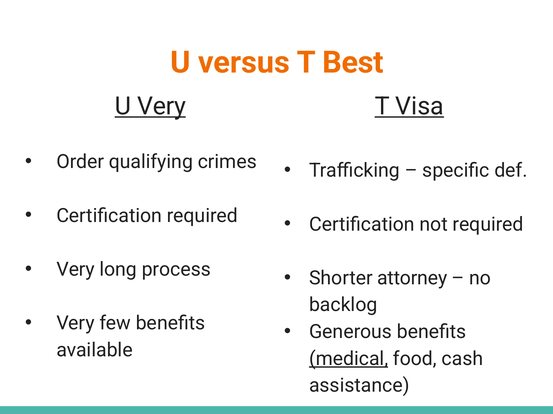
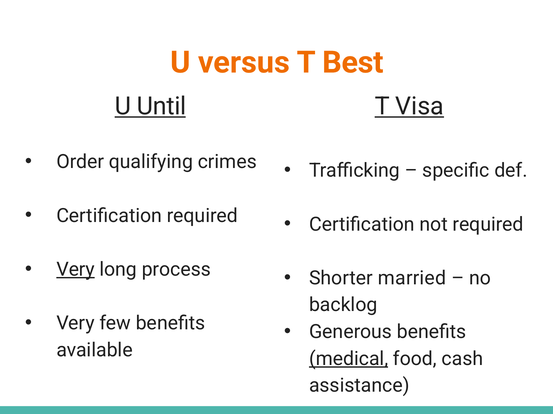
U Very: Very -> Until (162, 106)
Very underline: none -> present (76, 270)
attorney: attorney -> married (412, 278)
